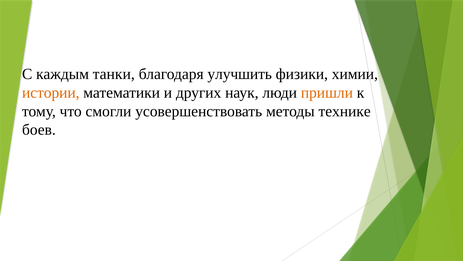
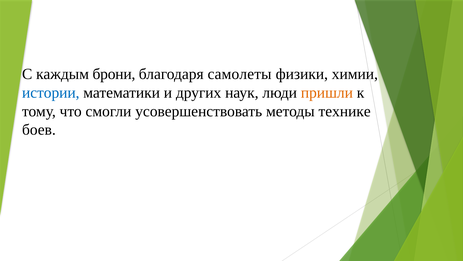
танки: танки -> брони (114, 74)
улучшить: улучшить -> самолеты (240, 74)
истории colour: orange -> blue (51, 92)
